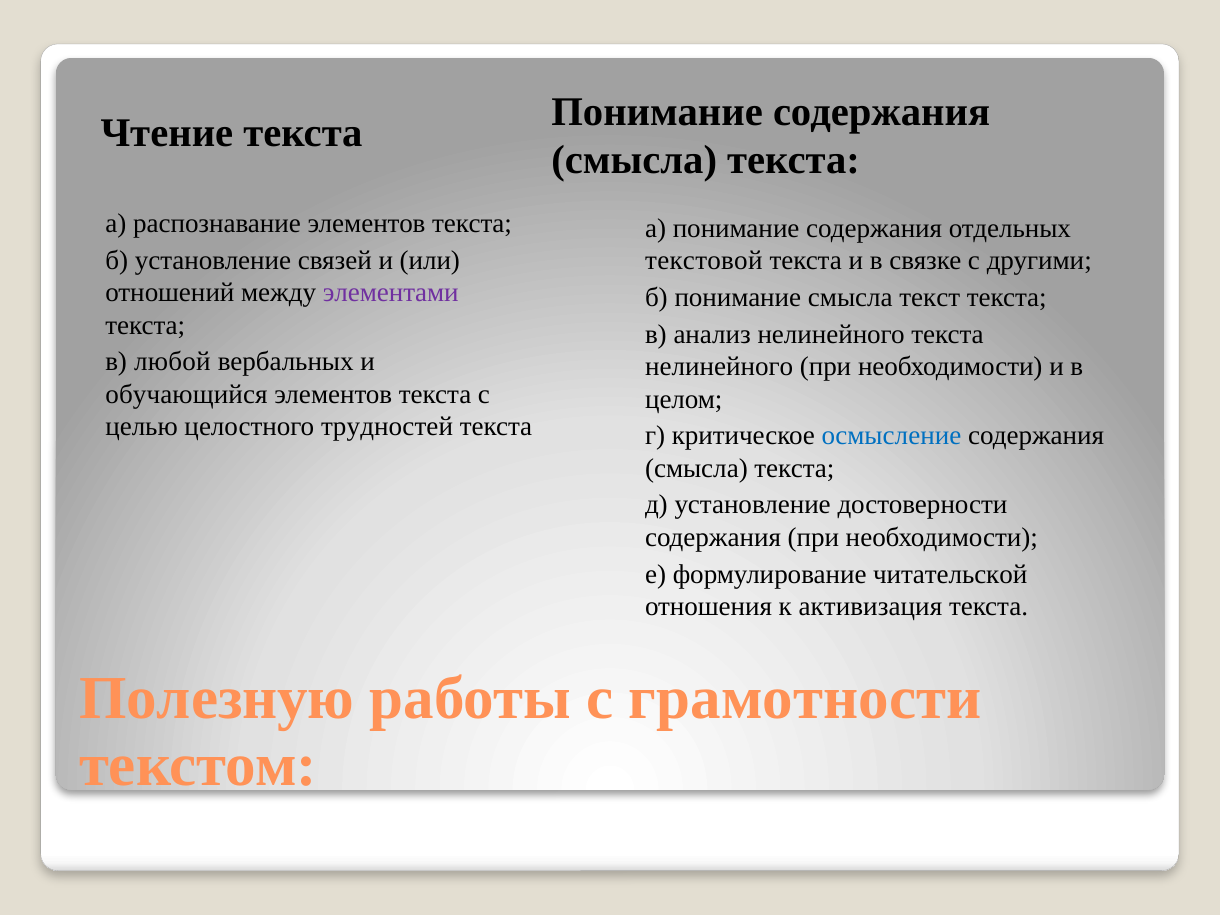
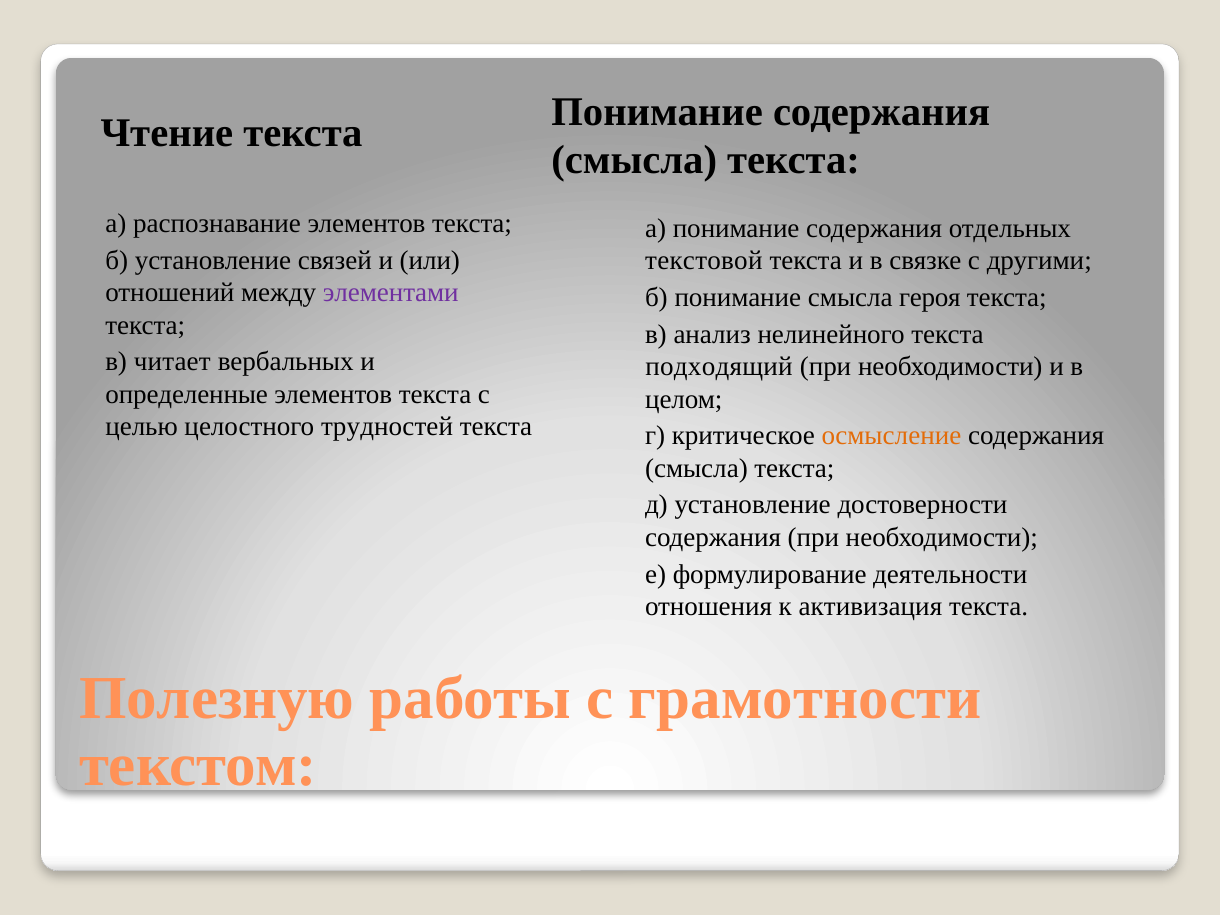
текст: текст -> героя (930, 298)
любой: любой -> читает (172, 362)
нелинейного: нелинейного -> подходящий (719, 367)
обучающийся: обучающийся -> определенные (187, 394)
осмысление colour: blue -> orange (892, 436)
читательской: читательской -> деятельности (950, 574)
